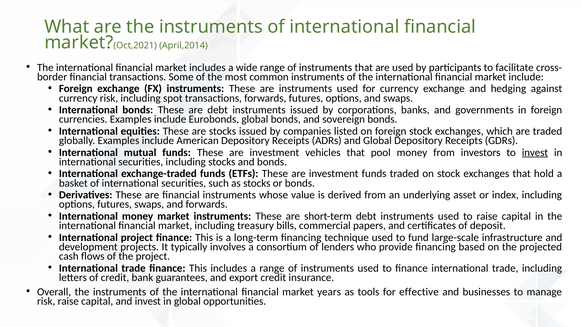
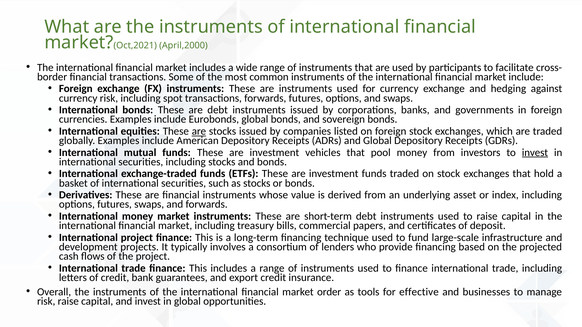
April,2014: April,2014 -> April,2000 (183, 45)
are underline: none -> present (199, 131)
years: years -> order (329, 292)
